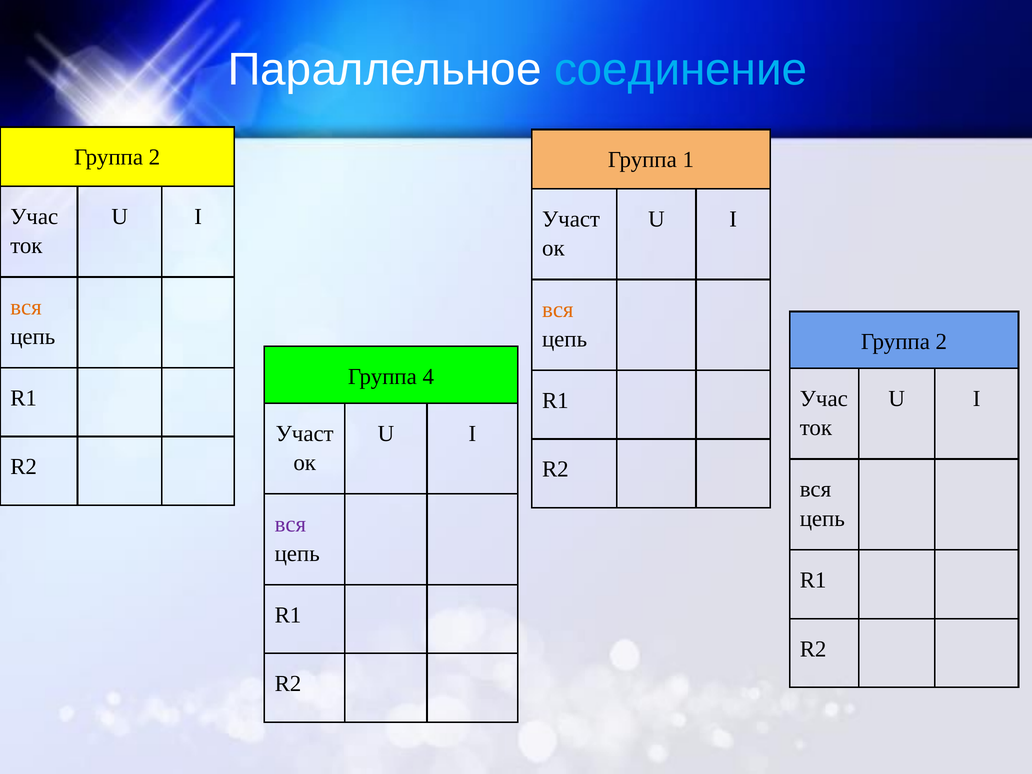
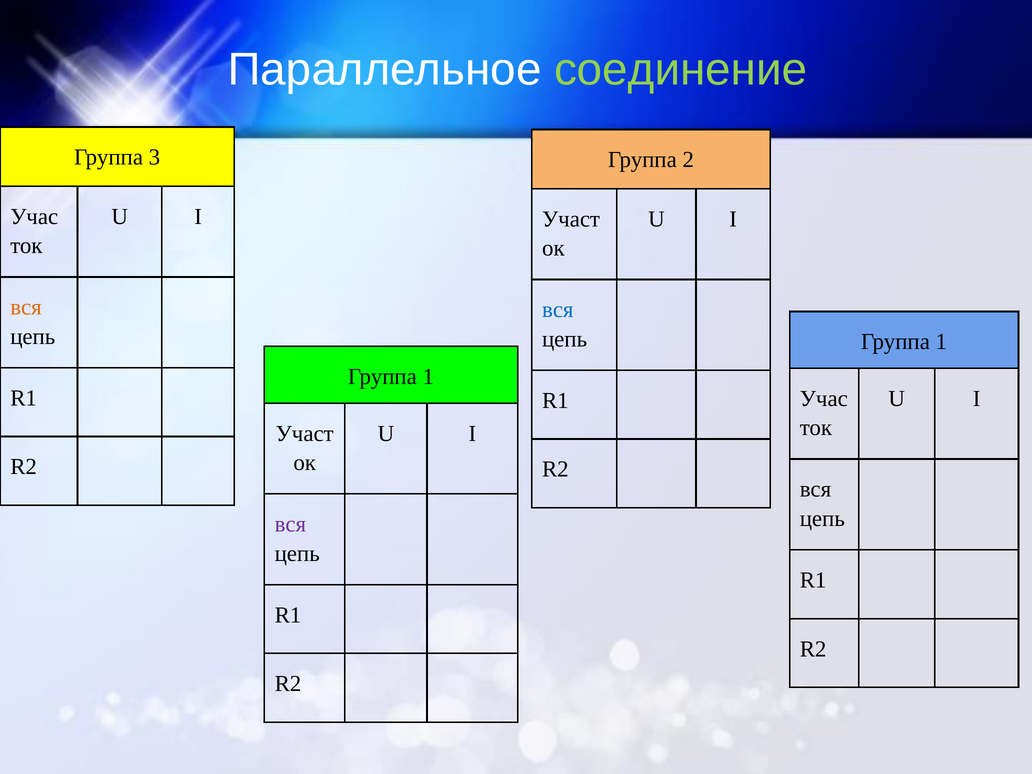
соединение colour: light blue -> light green (681, 69)
2: 2 -> 3 (154, 157)
1: 1 -> 2 (688, 160)
вся colour: orange -> blue (558, 310)
2: 2 -> 1 (941, 342)
4: 4 -> 1 (428, 377)
